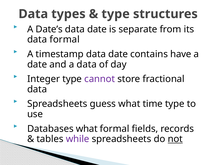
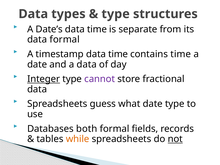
date: date -> time (97, 29)
timestamp data date: date -> time (118, 54)
contains have: have -> time (181, 54)
Integer underline: none -> present (44, 79)
what time: time -> date (153, 104)
Databases what: what -> both (87, 129)
while colour: purple -> orange (78, 139)
